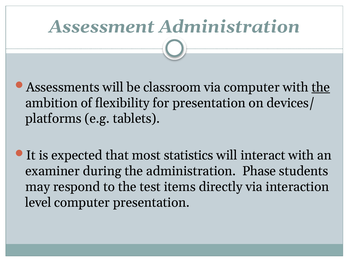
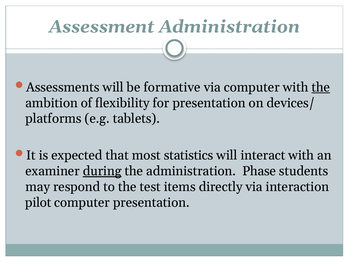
classroom: classroom -> formative (172, 87)
during underline: none -> present (102, 171)
level: level -> pilot (38, 202)
